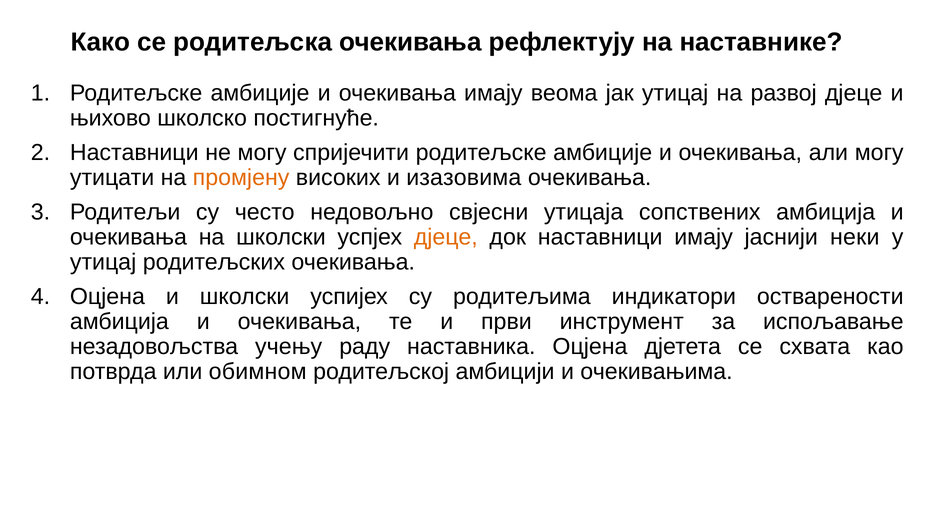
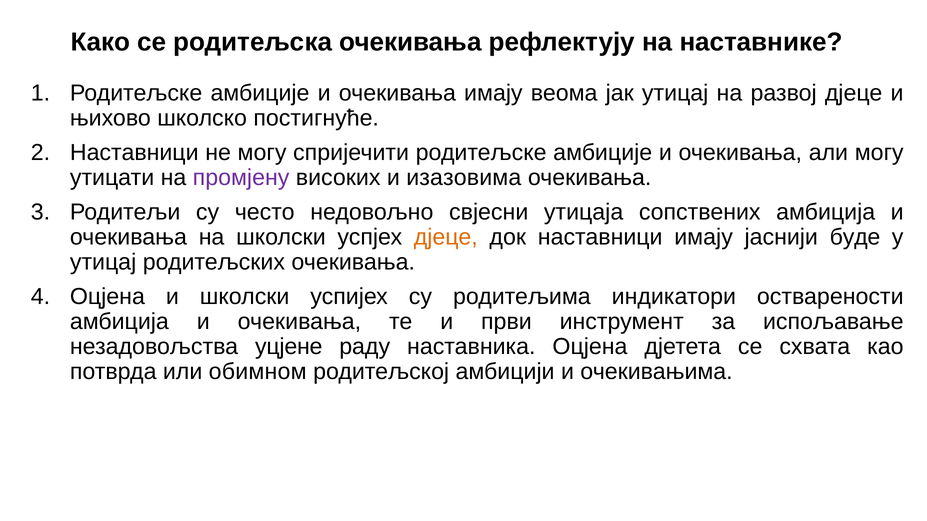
промјену colour: orange -> purple (241, 178)
неки: неки -> буде (855, 237)
учењу: учењу -> уцјене (289, 347)
